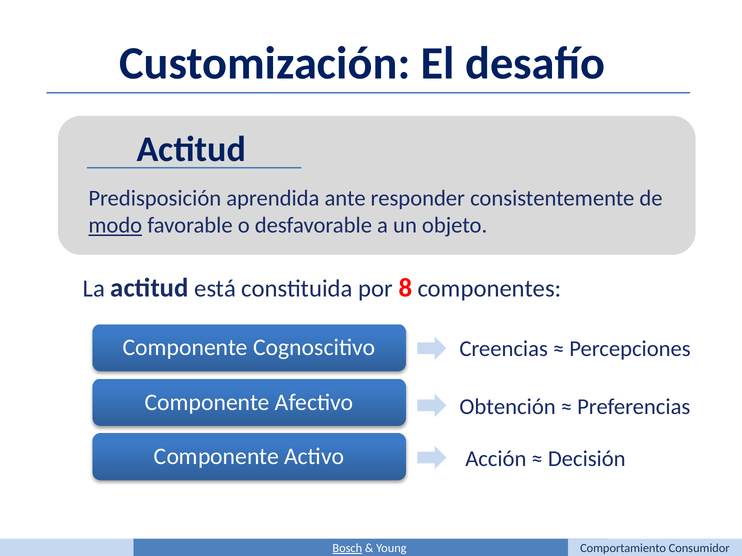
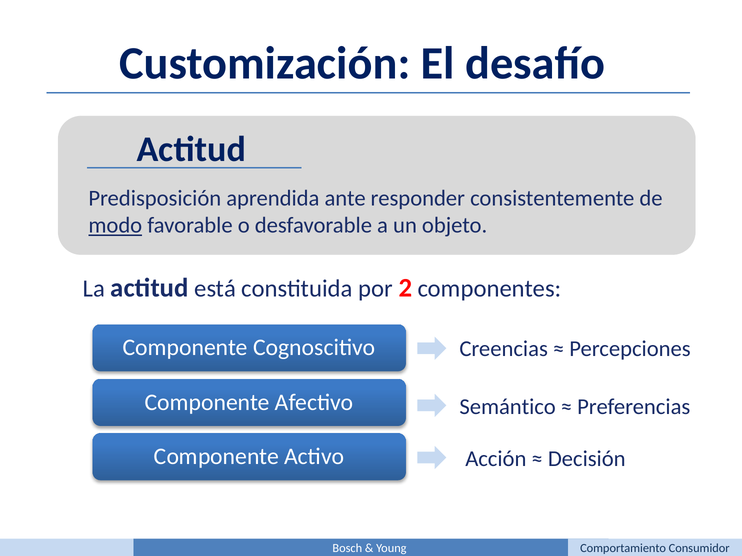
8: 8 -> 2 (405, 288)
Obtención: Obtención -> Semántico (508, 407)
Bosch underline: present -> none (347, 549)
